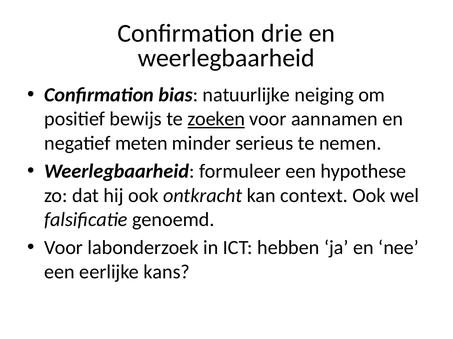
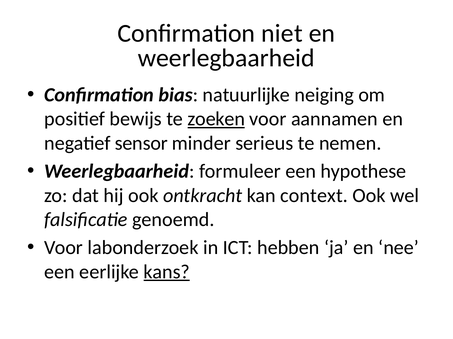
drie: drie -> niet (282, 33)
meten: meten -> sensor (141, 143)
kans underline: none -> present (167, 272)
